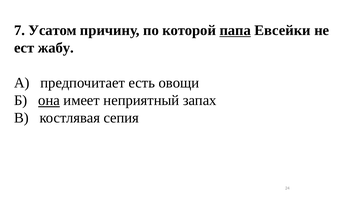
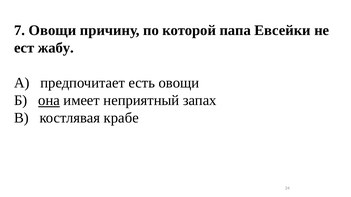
7 Усатом: Усатом -> Овощи (52, 30)
папа underline: present -> none (235, 30)
сепия: сепия -> крабе (121, 118)
